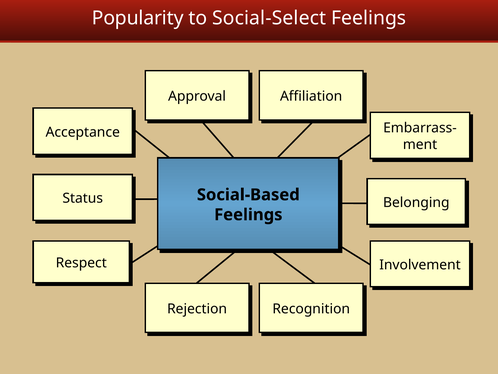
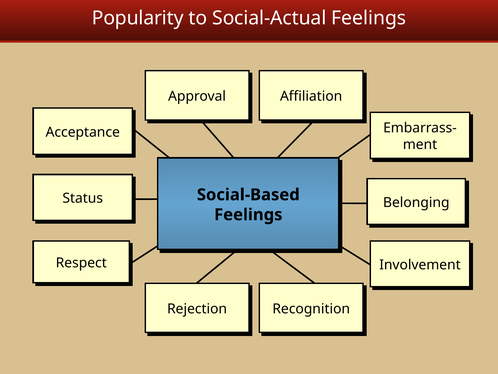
Social-Select: Social-Select -> Social-Actual (269, 18)
